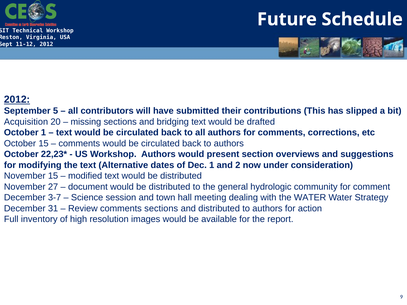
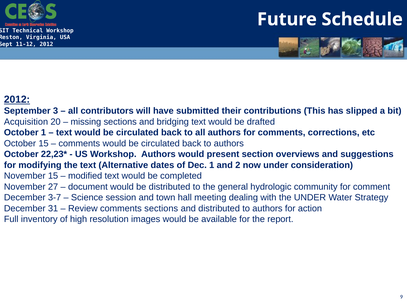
5: 5 -> 3 (56, 111)
text would be distributed: distributed -> completed (181, 176)
the WATER: WATER -> UNDER (310, 198)
